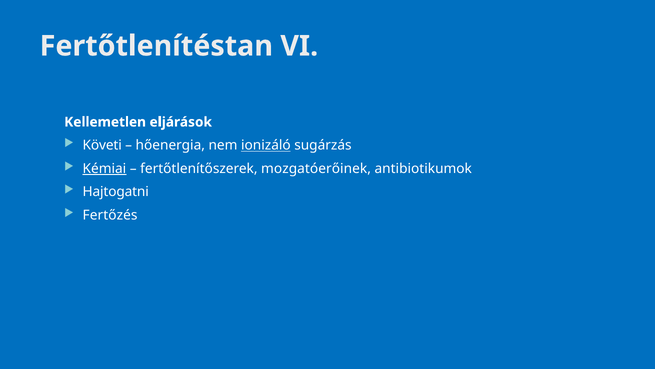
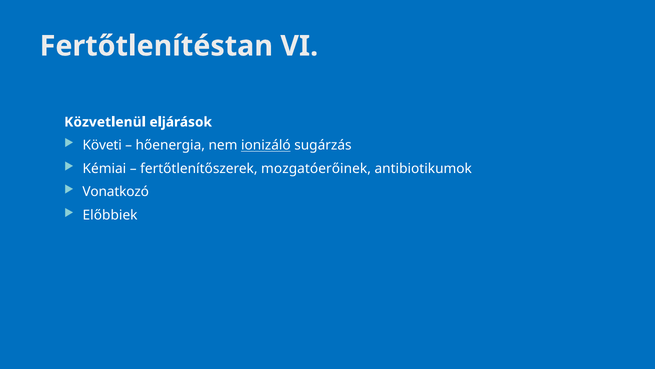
Kellemetlen: Kellemetlen -> Közvetlenül (105, 122)
Kémiai underline: present -> none (104, 168)
Hajtogatni: Hajtogatni -> Vonatkozó (116, 192)
Fertőzés: Fertőzés -> Előbbiek (110, 215)
